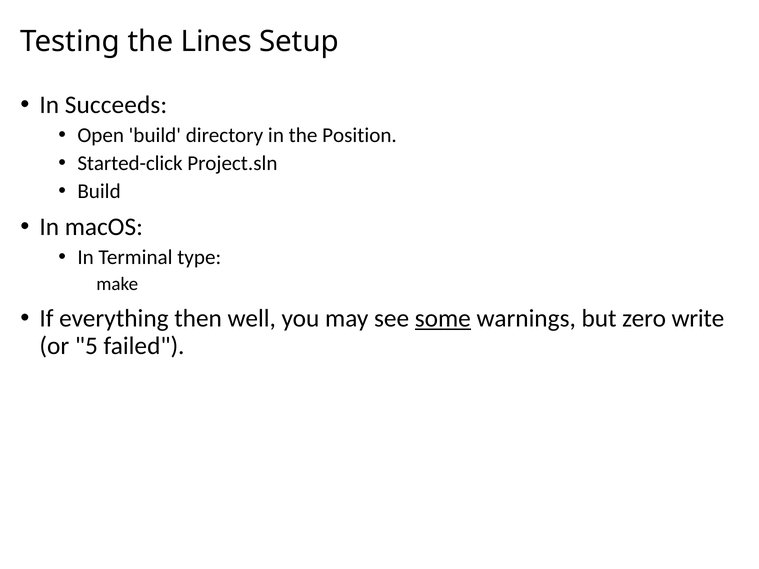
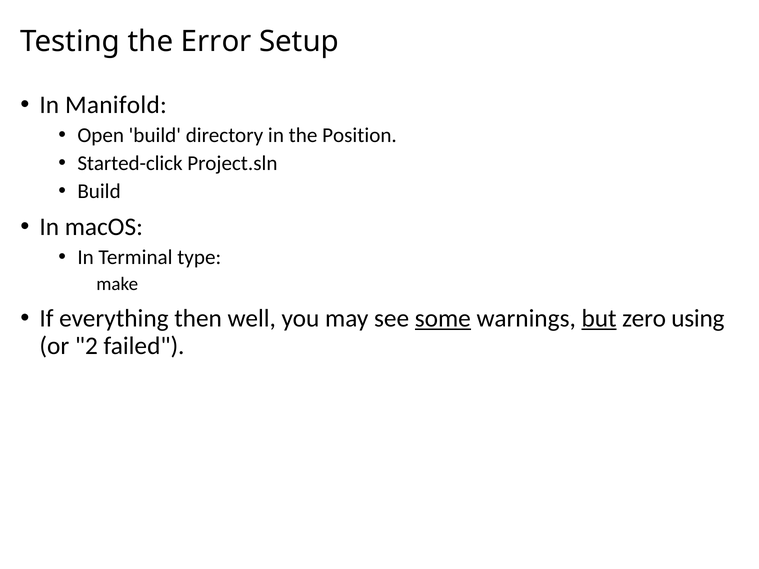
Lines: Lines -> Error (216, 42)
Succeeds: Succeeds -> Manifold (116, 105)
but underline: none -> present (599, 319)
write: write -> using (698, 319)
5: 5 -> 2 (86, 346)
